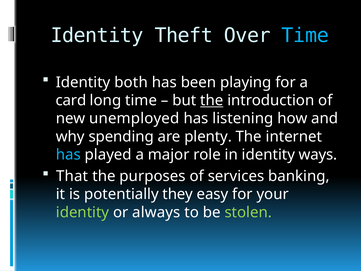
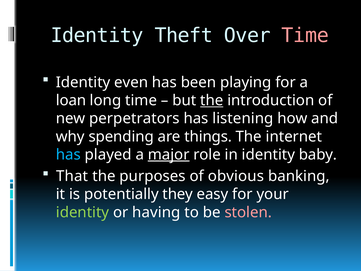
Time colour: light blue -> pink (305, 35)
both: both -> even (131, 82)
card: card -> loan (71, 100)
unemployed: unemployed -> perpetrators (134, 118)
plenty: plenty -> things (208, 136)
major underline: none -> present (169, 154)
ways: ways -> baby (318, 154)
services: services -> obvious (236, 176)
always: always -> having (156, 212)
stolen colour: light green -> pink (248, 212)
